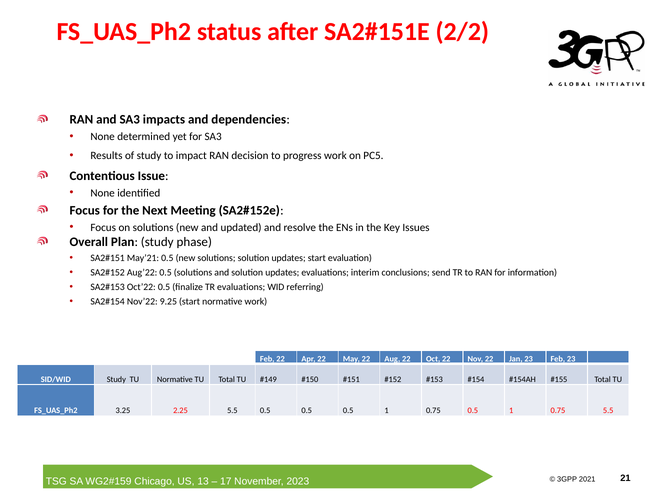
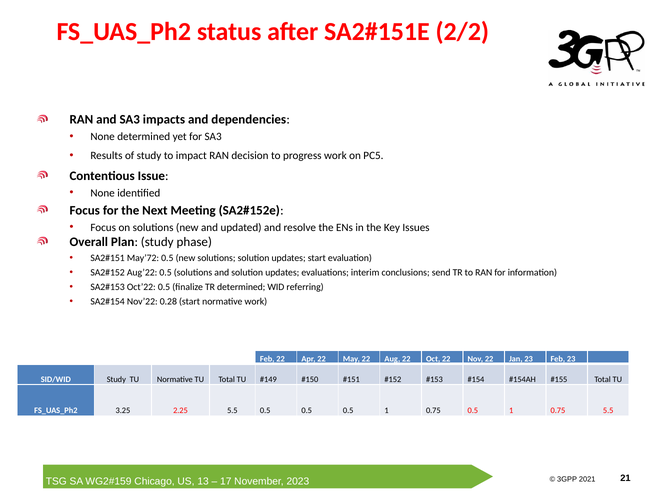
May’21: May’21 -> May’72 (143, 258)
TR evaluations: evaluations -> determined (241, 287)
9.25: 9.25 -> 0.28 (168, 302)
